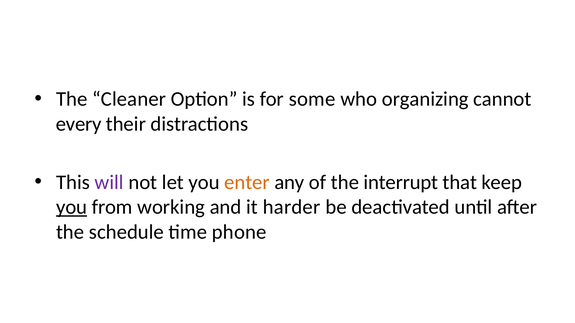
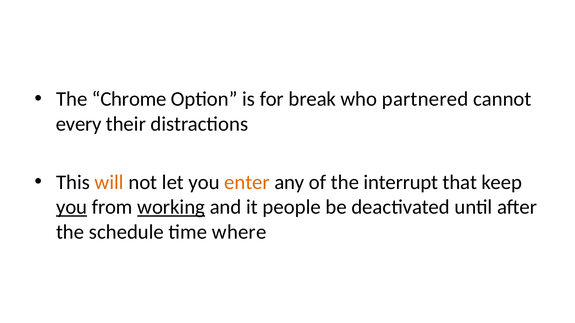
Cleaner: Cleaner -> Chrome (129, 99)
some: some -> break (312, 99)
organizing: organizing -> partnered (425, 99)
will colour: purple -> orange (109, 182)
working underline: none -> present (171, 207)
harder: harder -> people (292, 207)
phone: phone -> where (239, 232)
